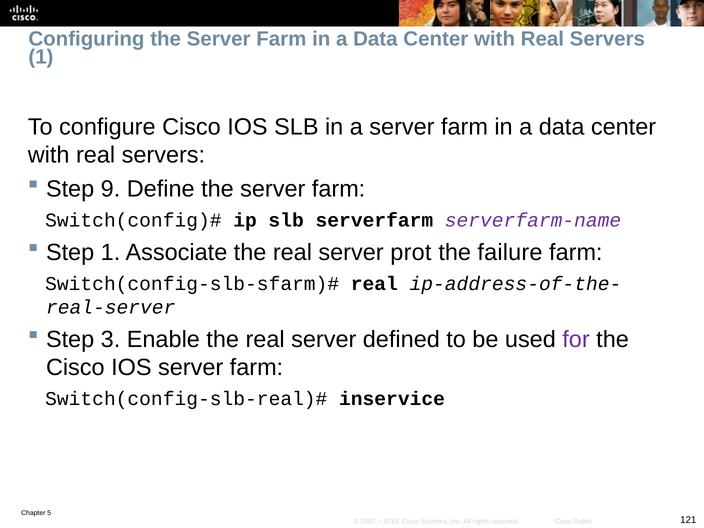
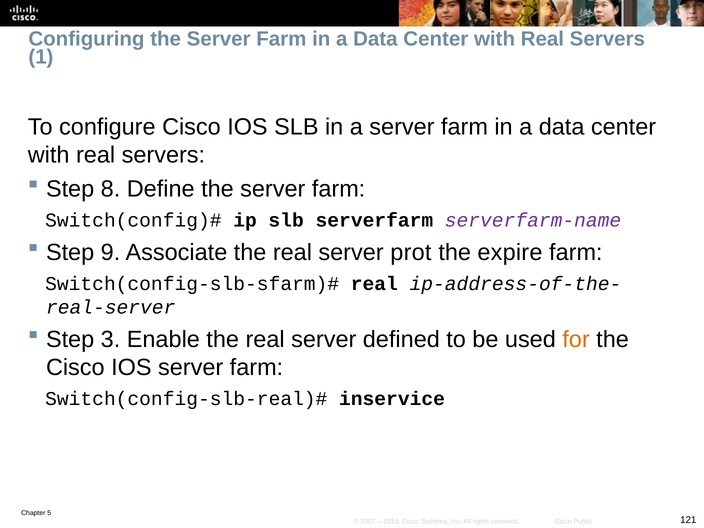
9: 9 -> 8 (111, 189)
Step 1: 1 -> 9 (111, 252)
failure: failure -> expire (510, 252)
for colour: purple -> orange (576, 339)
